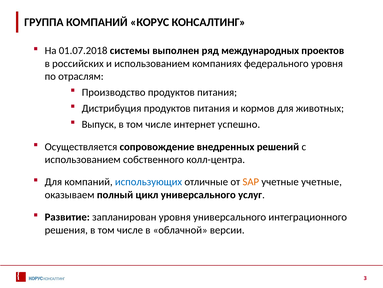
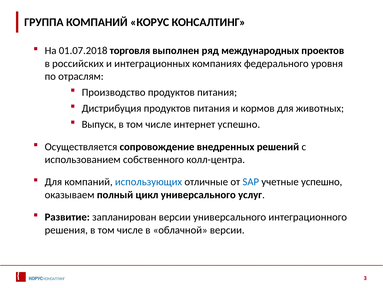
системы: системы -> торговля (130, 51)
и использованием: использованием -> интеграционных (152, 63)
SAP colour: orange -> blue (251, 182)
учетные учетные: учетные -> успешно (322, 182)
запланирован уровня: уровня -> версии (175, 217)
